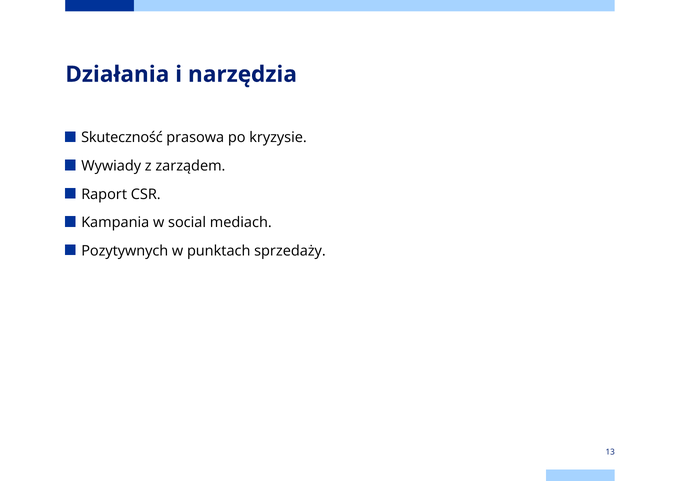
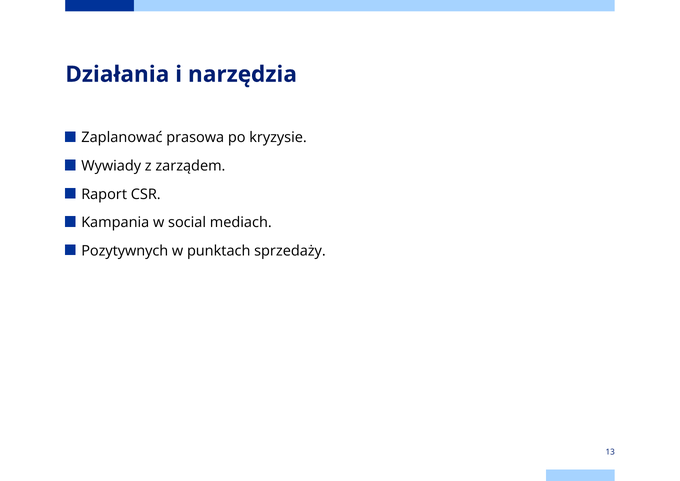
Skuteczność: Skuteczność -> Zaplanować (122, 138)
